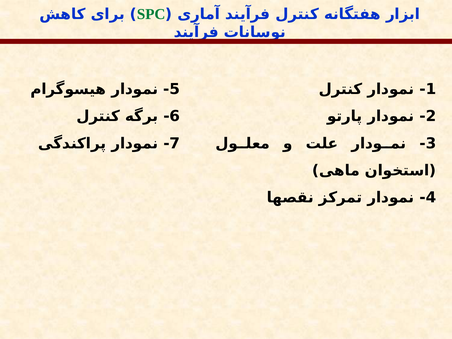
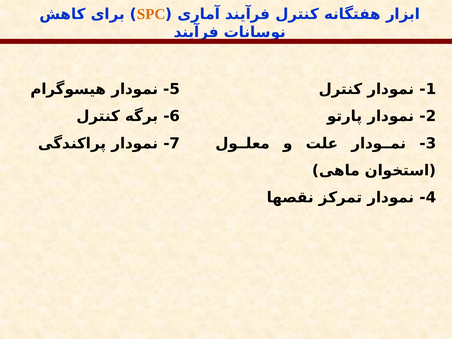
SPC colour: green -> orange (151, 14)
